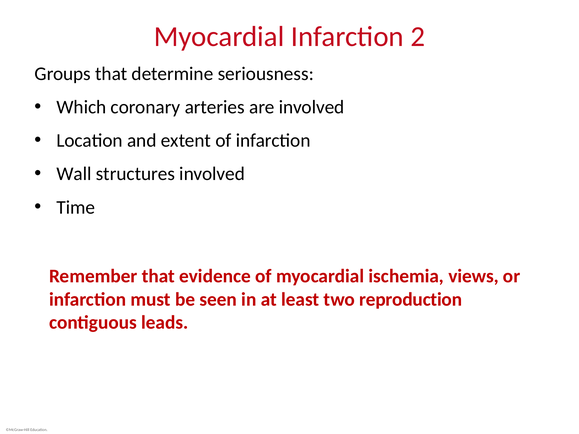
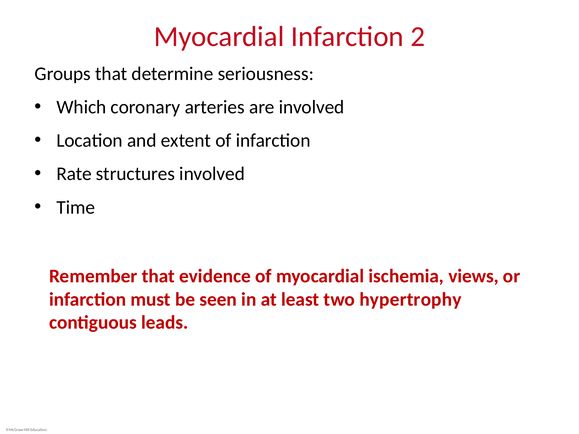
Wall: Wall -> Rate (74, 174)
reproduction: reproduction -> hypertrophy (410, 299)
